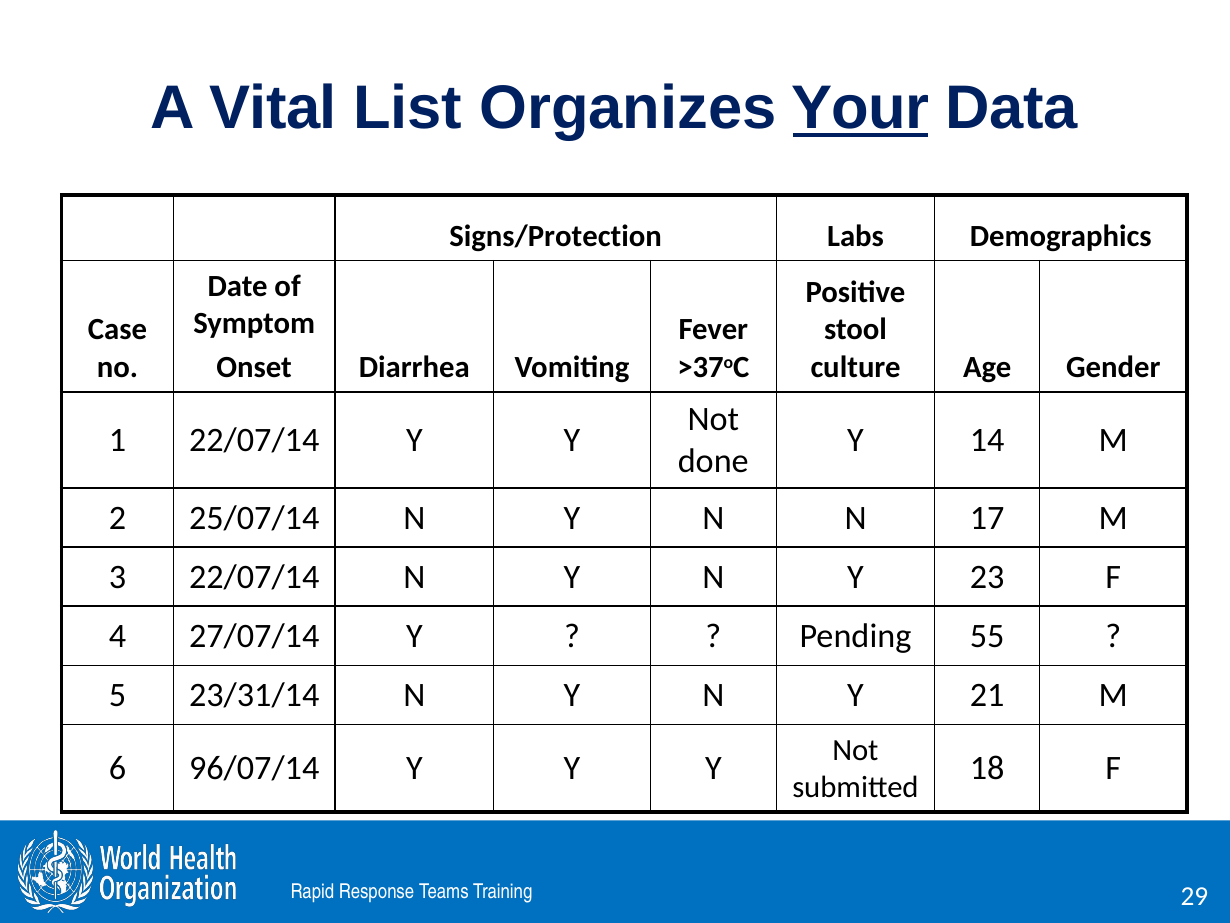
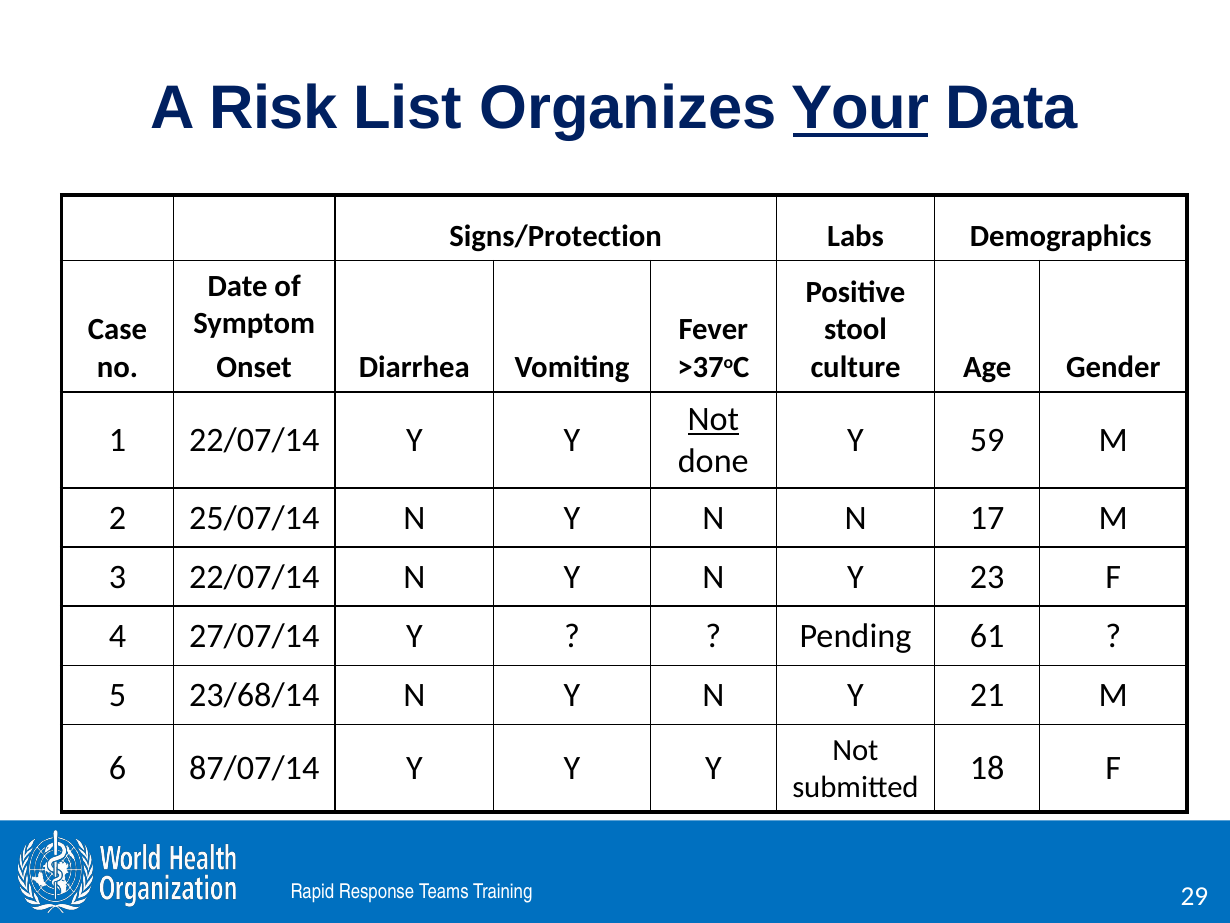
Vital: Vital -> Risk (273, 108)
Not underline: none -> present (713, 419)
14: 14 -> 59 (987, 440)
55: 55 -> 61 (987, 636)
23/31/14: 23/31/14 -> 23/68/14 (254, 695)
96/07/14: 96/07/14 -> 87/07/14 (254, 768)
